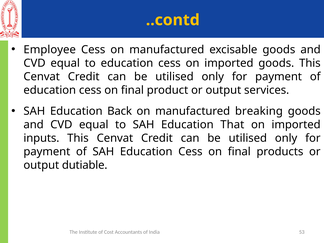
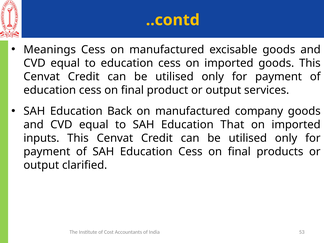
Employee: Employee -> Meanings (50, 50)
breaking: breaking -> company (259, 111)
dutiable: dutiable -> clarified (85, 165)
